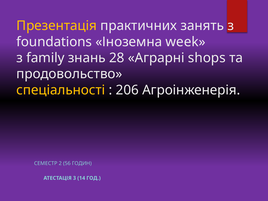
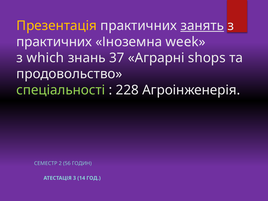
занять underline: none -> present (202, 26)
foundations: foundations -> практичних (54, 42)
family: family -> which (45, 58)
28: 28 -> 37 (117, 58)
спеціальності colour: yellow -> light green (61, 90)
206: 206 -> 228 (127, 90)
